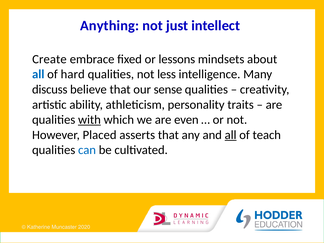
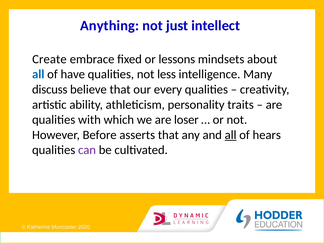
hard: hard -> have (73, 74)
sense: sense -> every (168, 89)
with underline: present -> none (89, 120)
even: even -> loser (186, 120)
Placed: Placed -> Before (100, 135)
teach: teach -> hears (267, 135)
can colour: blue -> purple (87, 150)
